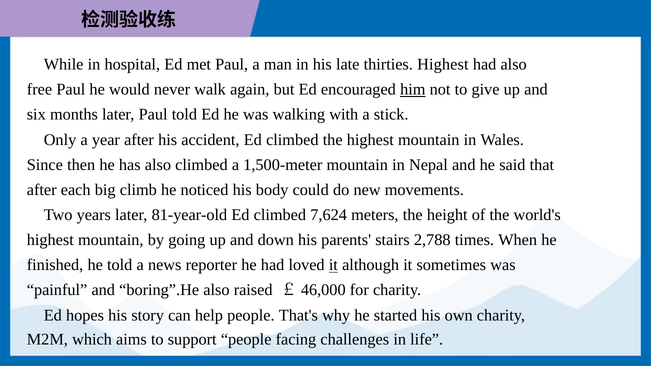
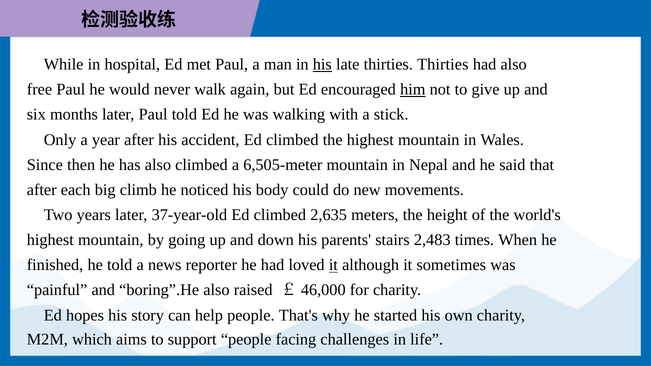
his underline: none -> present (322, 64)
thirties Highest: Highest -> Thirties (443, 64)
1,500-meter: 1,500-meter -> 6,505-meter (283, 165)
81-year-old: 81-year-old -> 37-year-old (189, 215)
7,624: 7,624 -> 2,635 (329, 215)
2,788: 2,788 -> 2,483 (432, 240)
